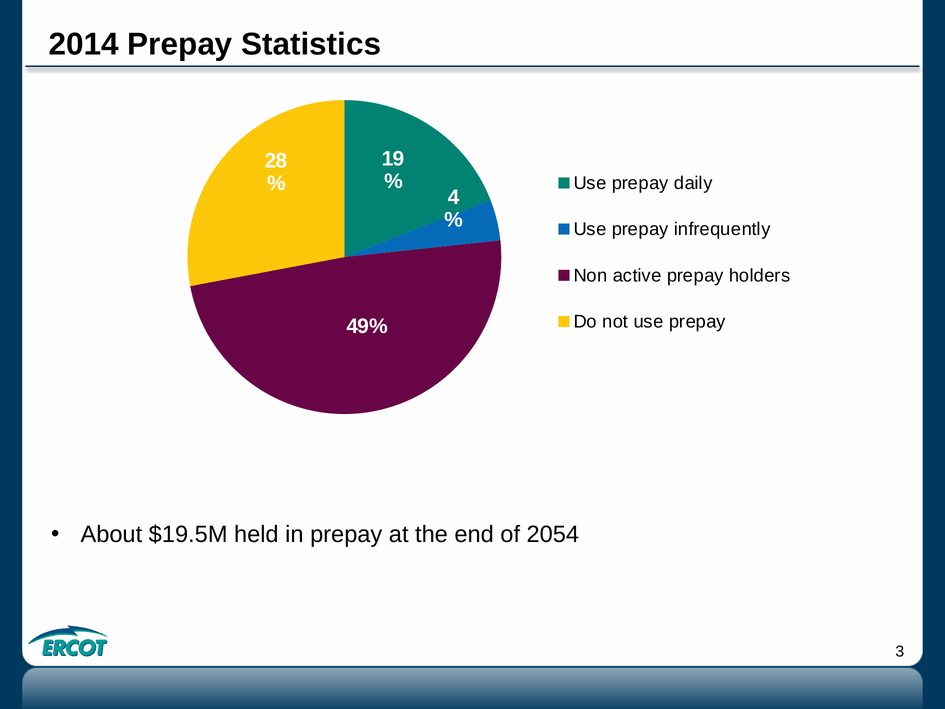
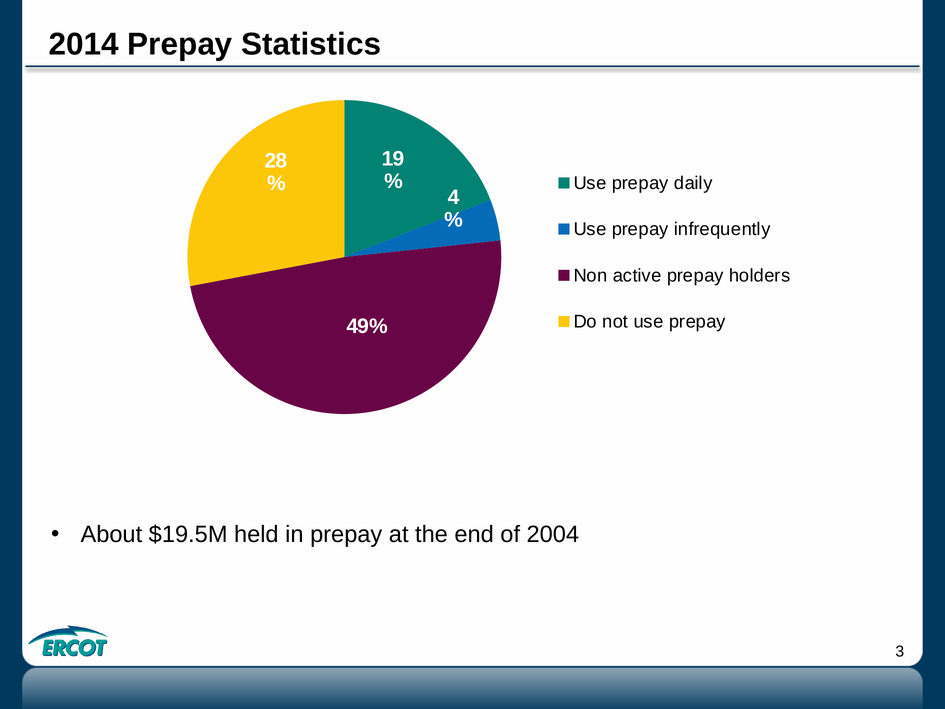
2054: 2054 -> 2004 (553, 534)
